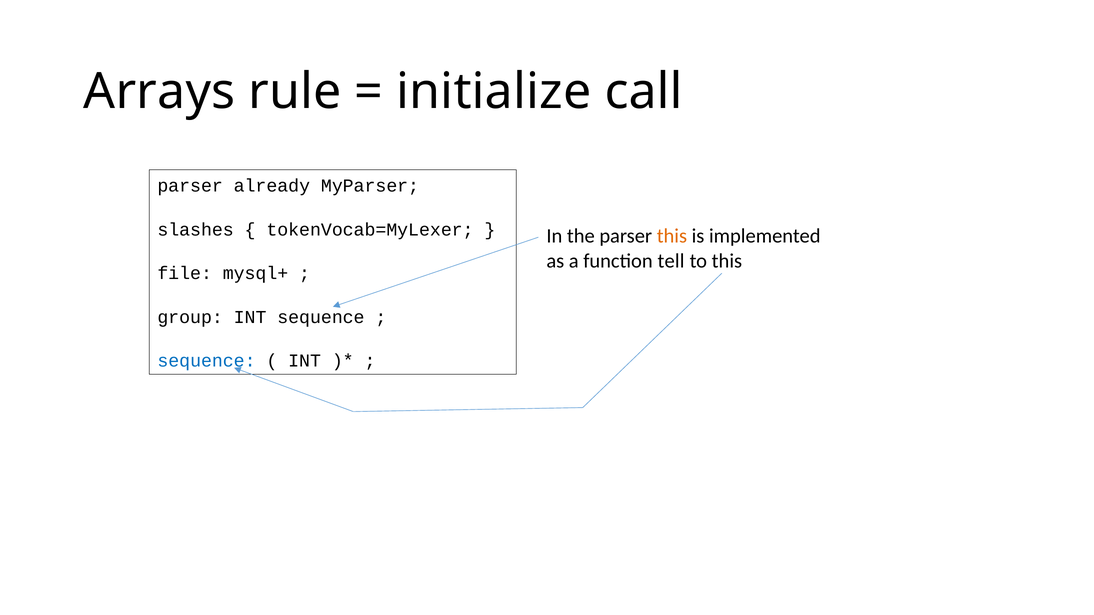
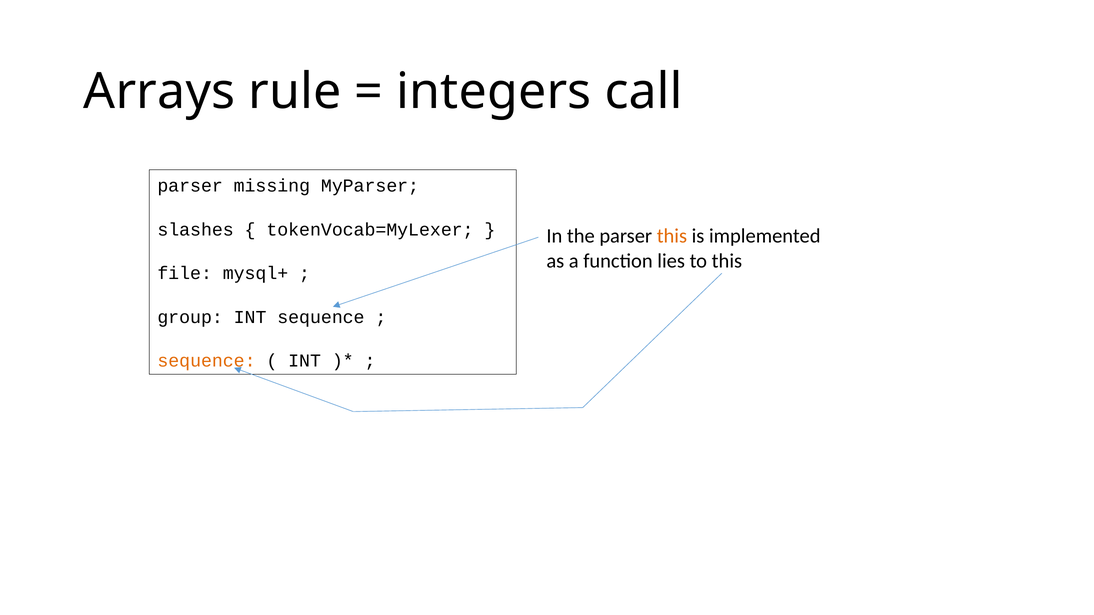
initialize: initialize -> integers (494, 92)
already: already -> missing (272, 186)
tell: tell -> lies (671, 261)
sequence colour: blue -> orange (207, 361)
